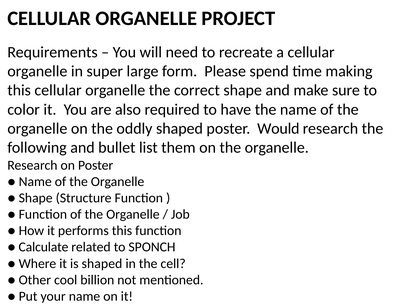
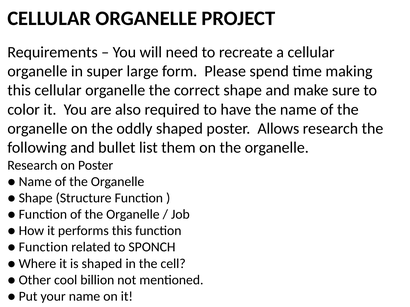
Would: Would -> Allows (278, 129)
Calculate: Calculate -> Function (43, 248)
